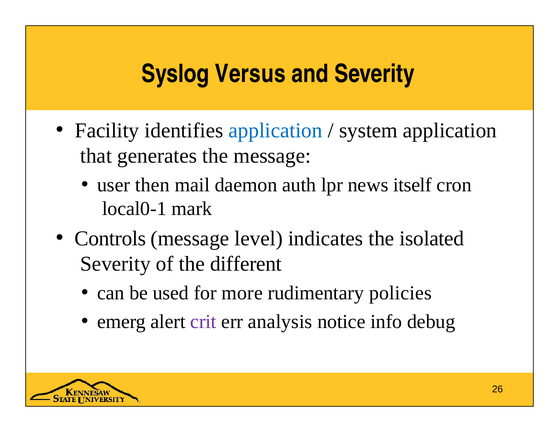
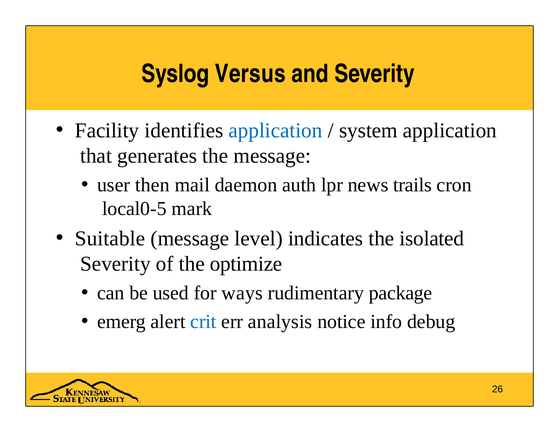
itself: itself -> trails (413, 185)
local0-1: local0-1 -> local0-5 (134, 209)
Controls: Controls -> Suitable (110, 238)
different: different -> optimize (246, 264)
more: more -> ways (242, 293)
policies: policies -> package (401, 293)
crit colour: purple -> blue (203, 322)
